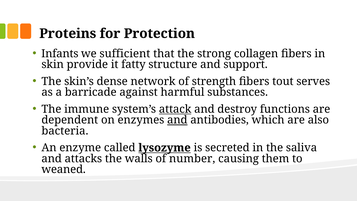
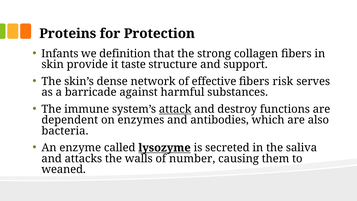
sufficient: sufficient -> definition (125, 54)
fatty: fatty -> taste (133, 64)
strength: strength -> effective (214, 81)
tout: tout -> risk (283, 81)
and underline: present -> none (177, 120)
